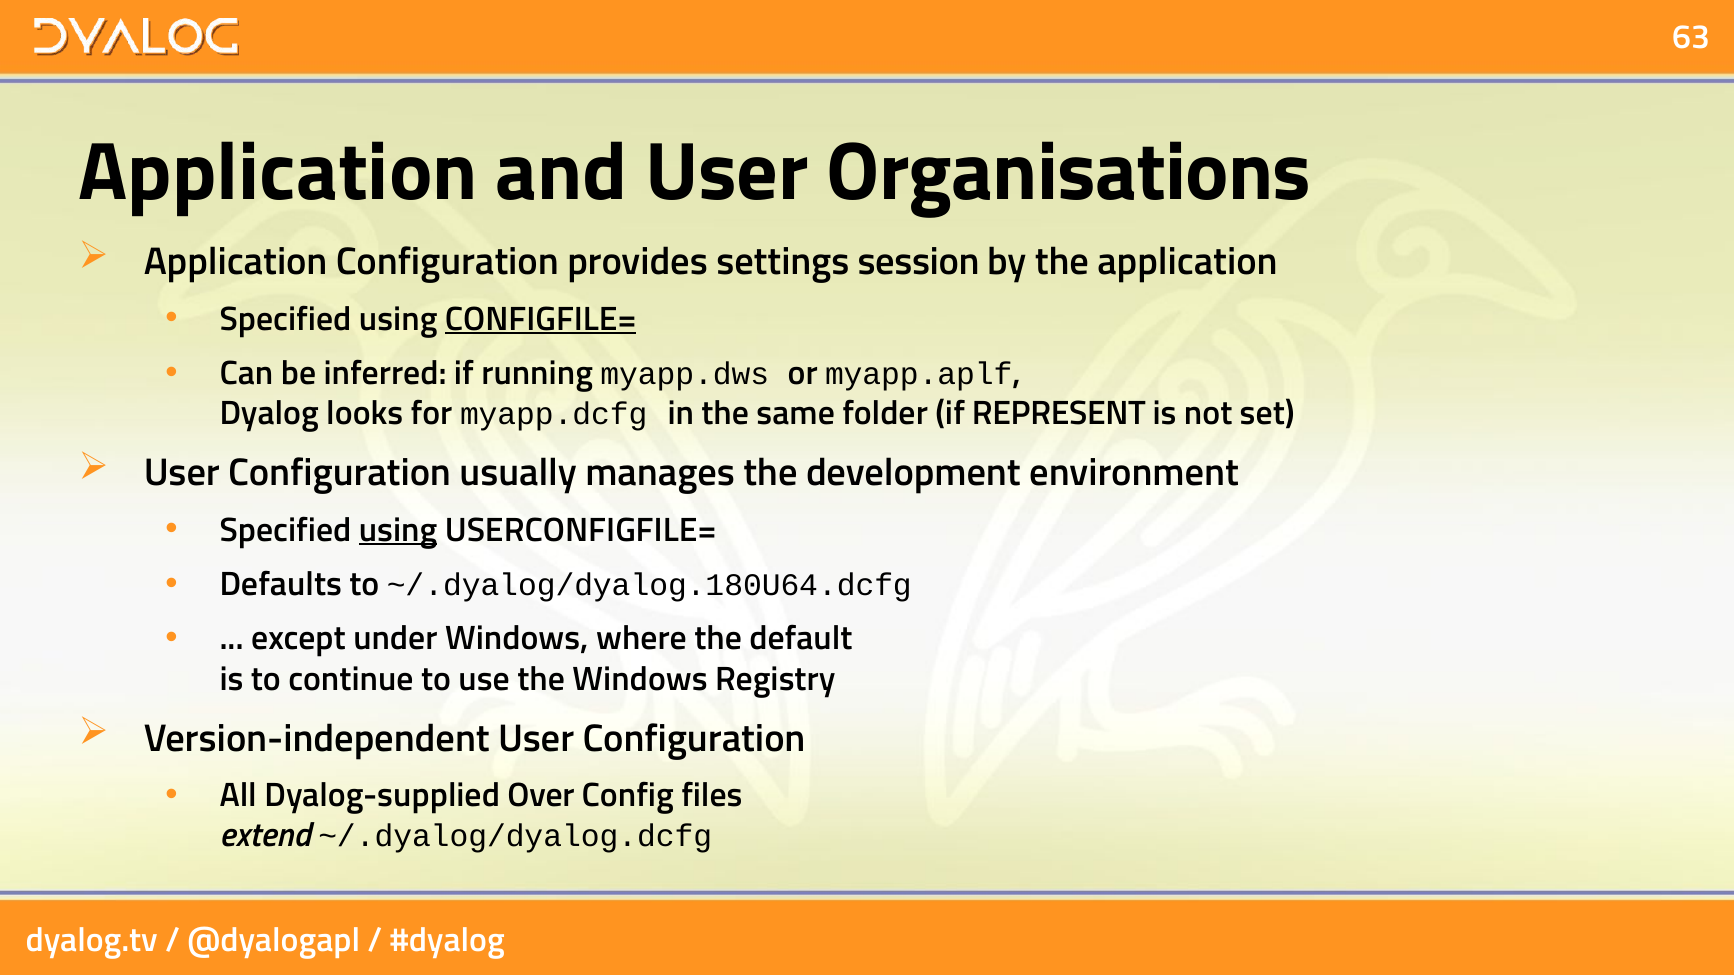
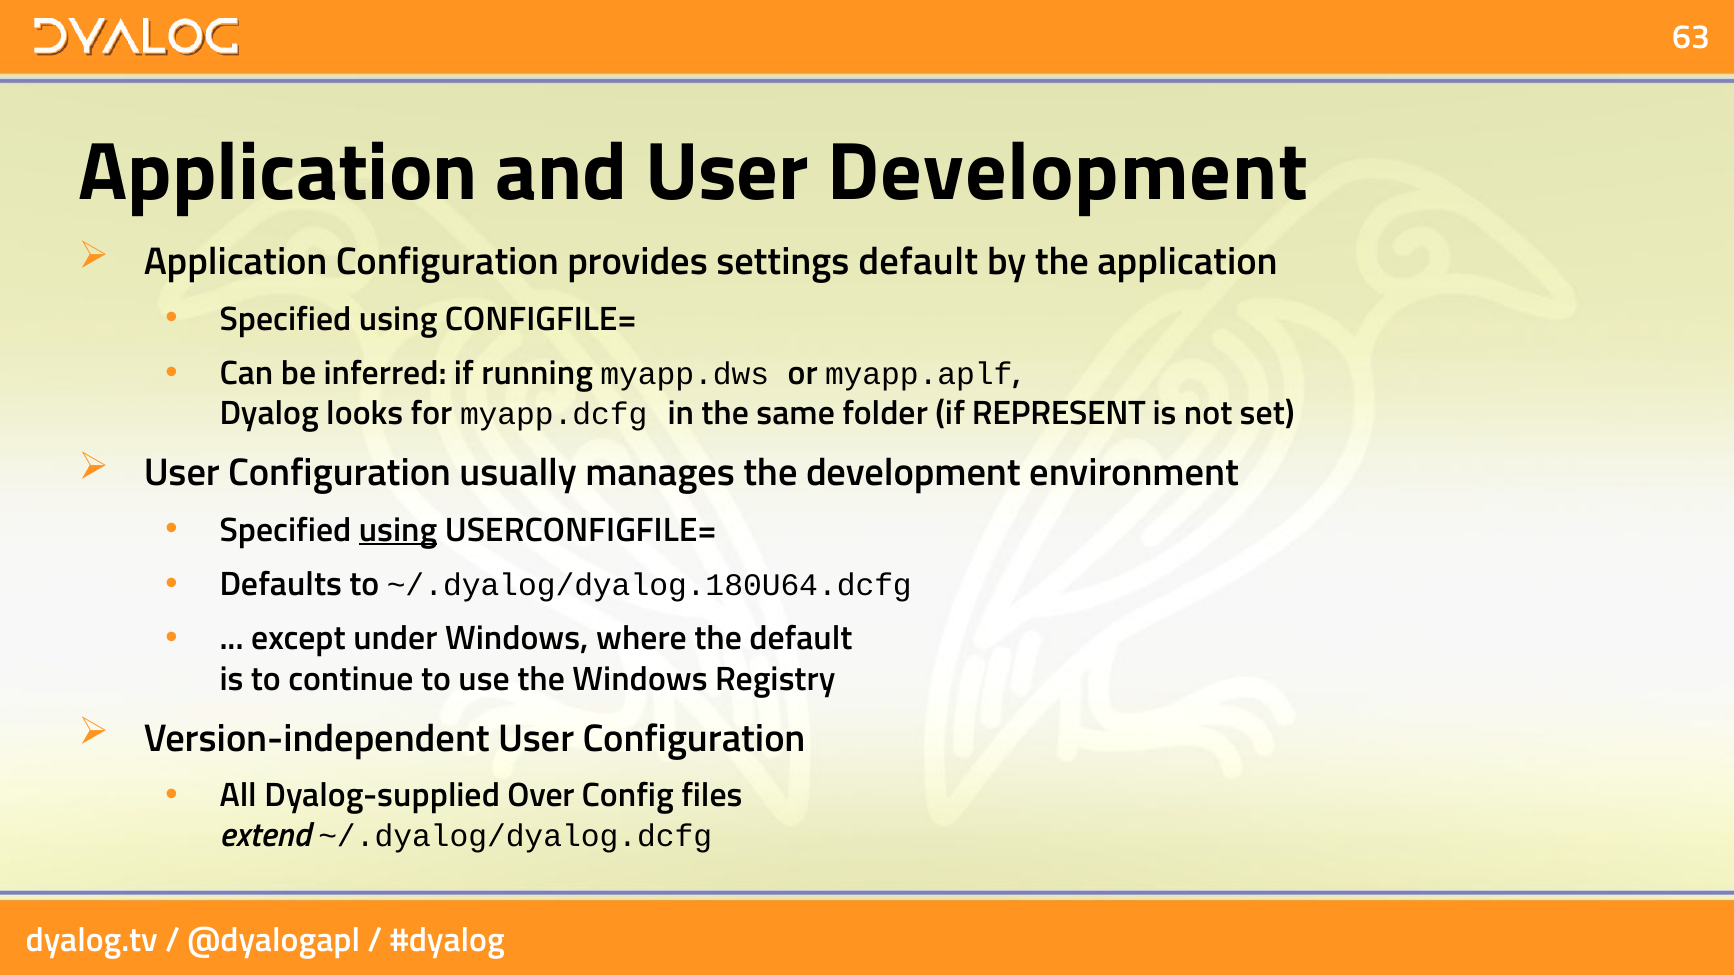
User Organisations: Organisations -> Development (1068, 172)
settings session: session -> default (918, 262)
CONFIGFILE= underline: present -> none (541, 319)
